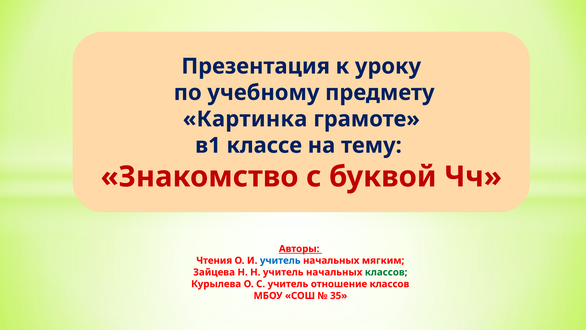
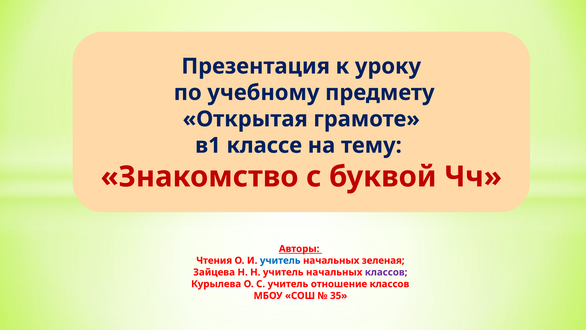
Картинка: Картинка -> Открытая (245, 119)
мягким: мягким -> зеленая (383, 260)
классов colour: green -> purple (386, 272)
